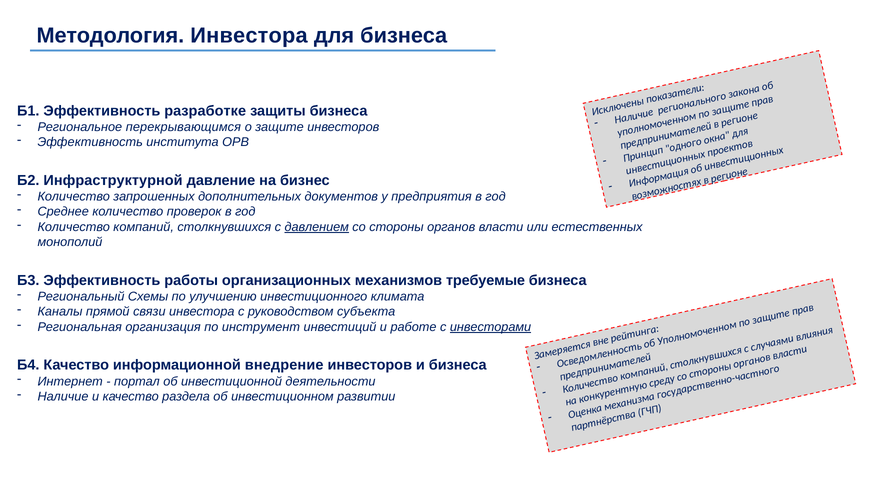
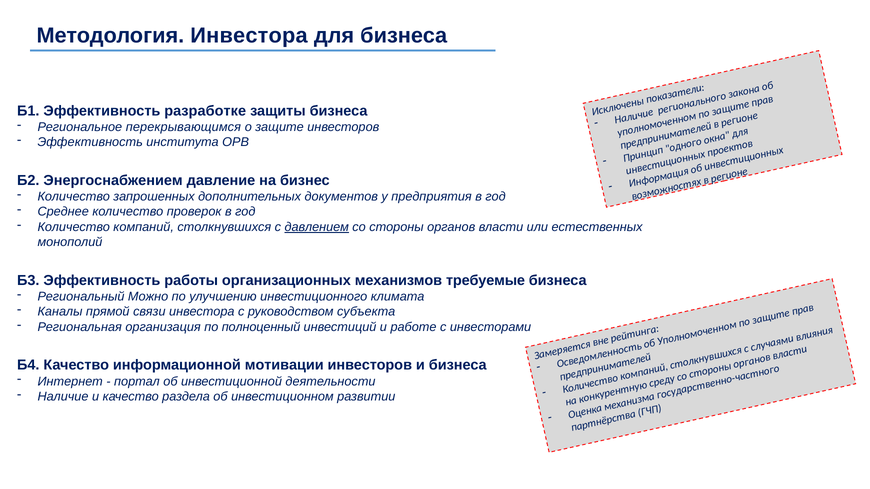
Инфраструктурной: Инфраструктурной -> Энергоснабжением (113, 181)
Схемы: Схемы -> Можно (148, 297)
инструмент: инструмент -> полноценный (261, 327)
инвесторами underline: present -> none (491, 327)
внедрение: внедрение -> мотивации (284, 365)
